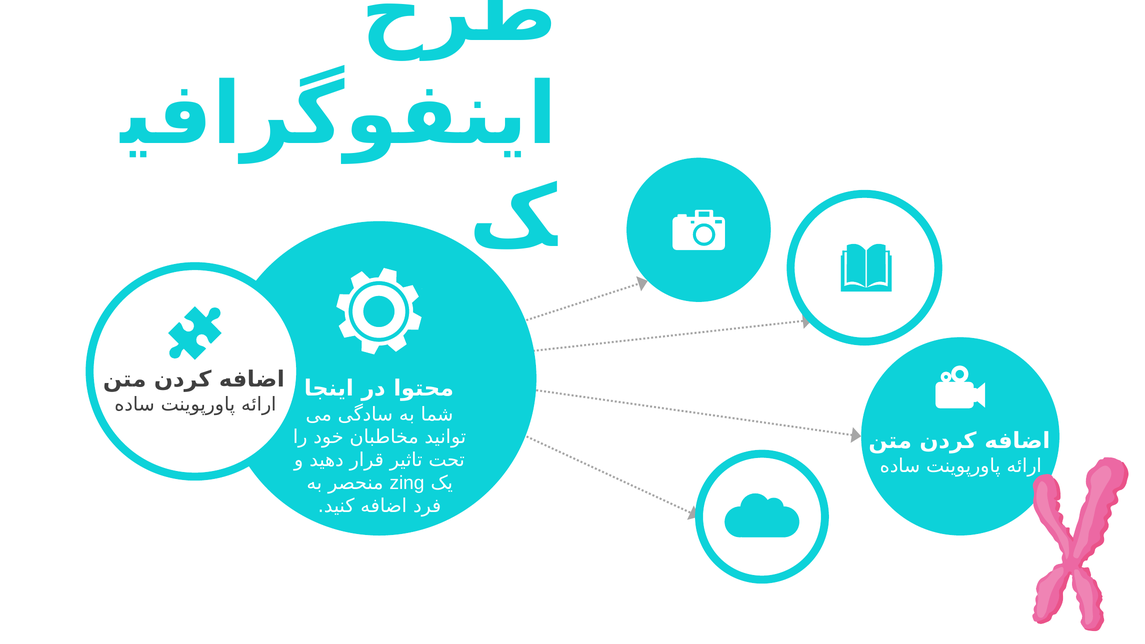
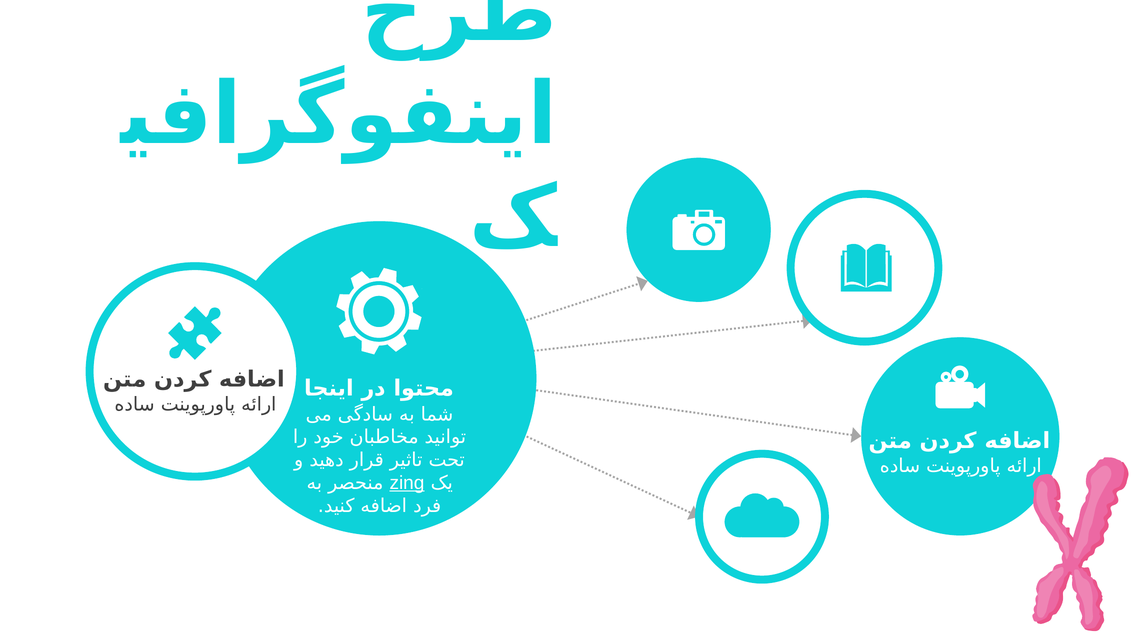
zing underline: none -> present (407, 483)
